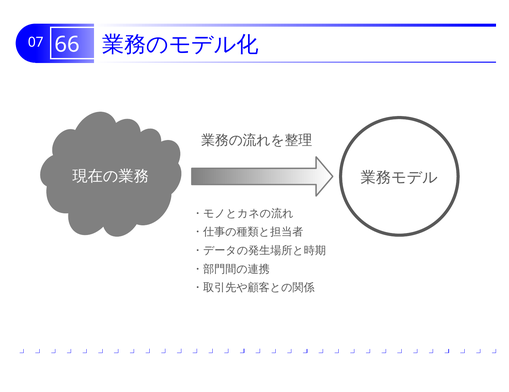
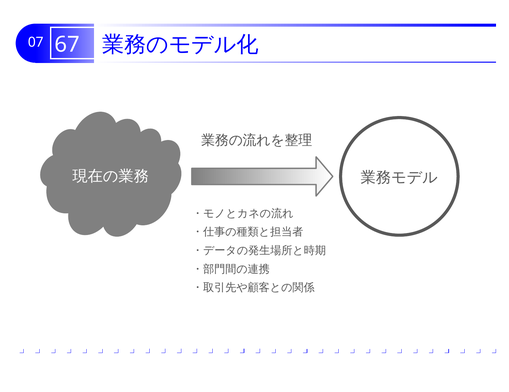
66: 66 -> 67 (67, 45)
